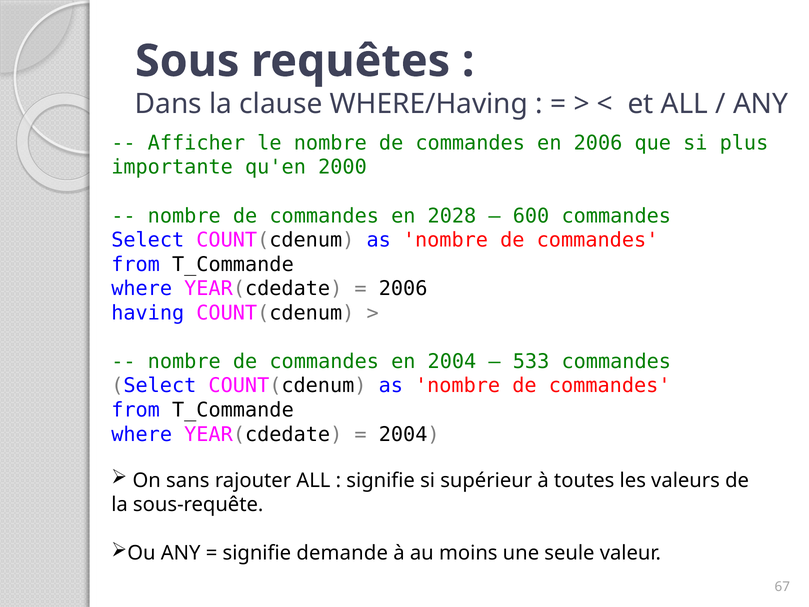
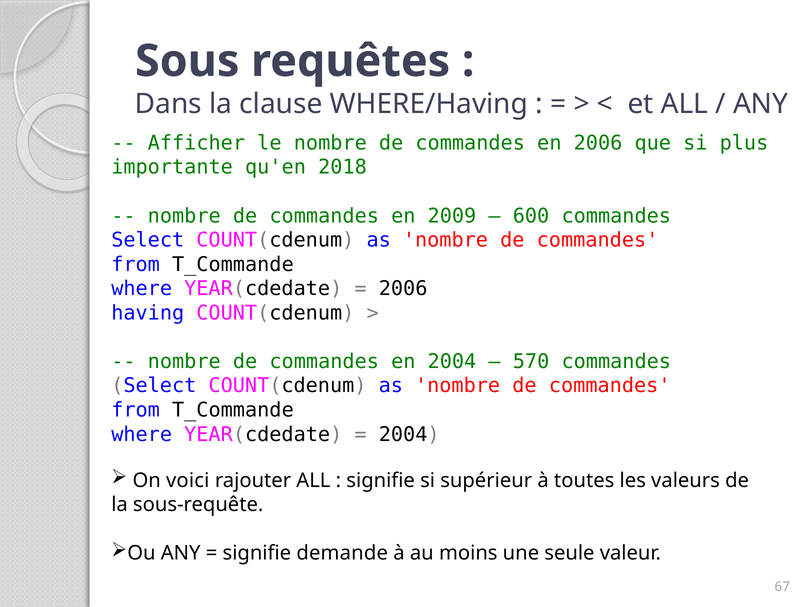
2000: 2000 -> 2018 (342, 167)
2028: 2028 -> 2009 (452, 216)
533: 533 -> 570 (531, 361)
sans: sans -> voici (188, 480)
